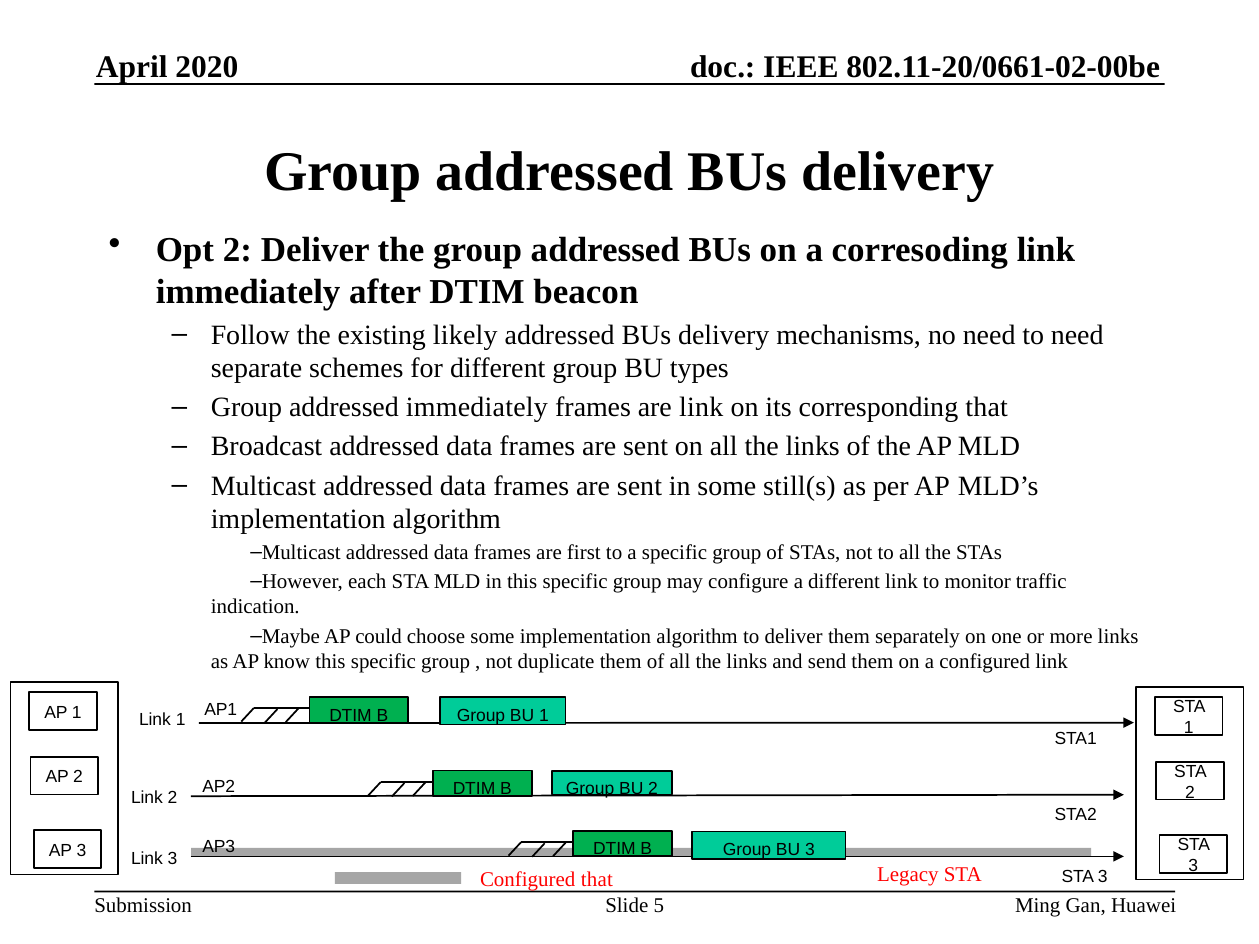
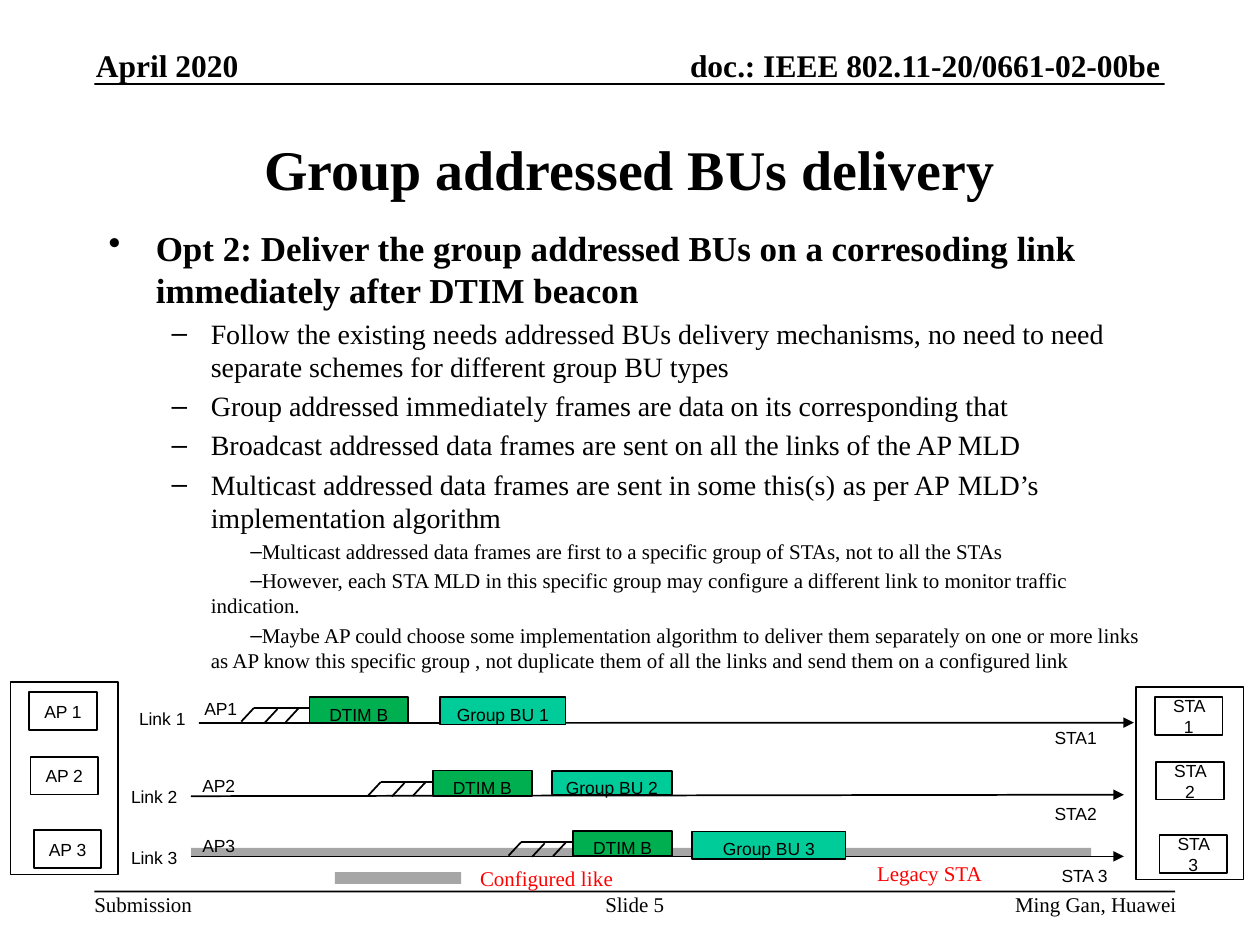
likely: likely -> needs (465, 335)
are link: link -> data (701, 408)
still(s: still(s -> this(s (799, 486)
Configured that: that -> like (597, 880)
